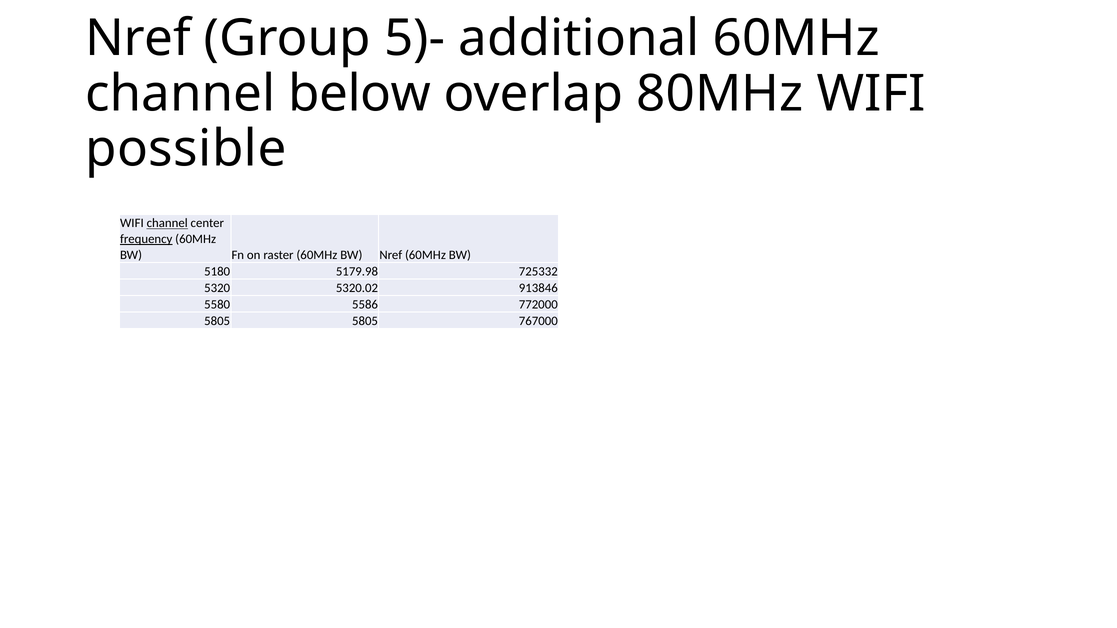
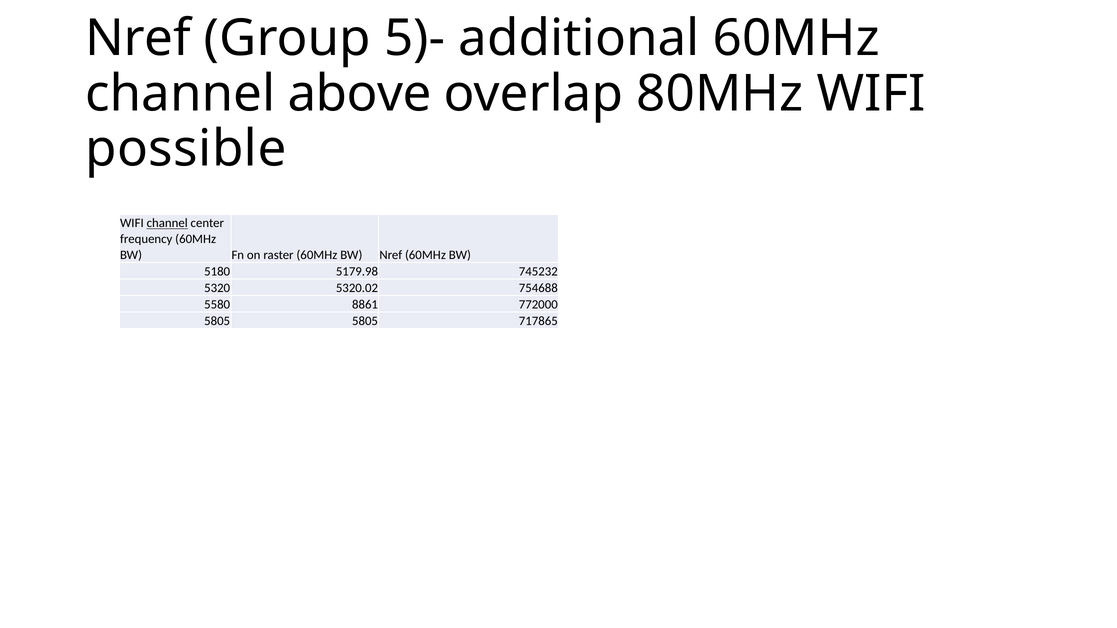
below: below -> above (360, 94)
frequency underline: present -> none (146, 239)
725332: 725332 -> 745232 (538, 272)
913846: 913846 -> 754688 (538, 288)
5586: 5586 -> 8861 (365, 305)
767000: 767000 -> 717865 (538, 321)
